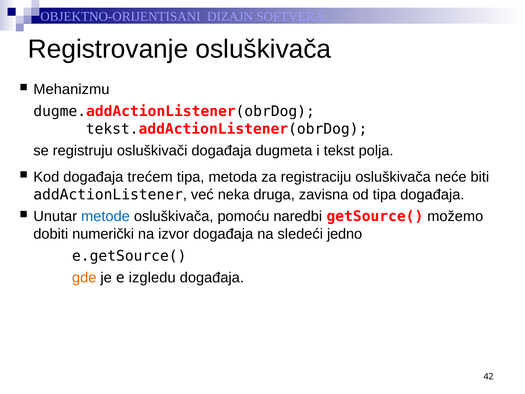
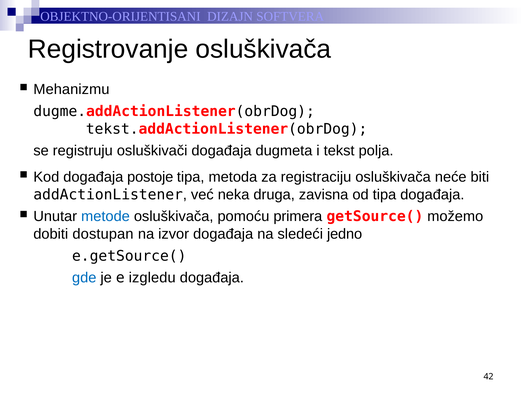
trećem: trećem -> postoje (150, 177)
naredbi: naredbi -> primera (298, 216)
numerički: numerički -> dostupan (103, 234)
gde colour: orange -> blue (84, 278)
